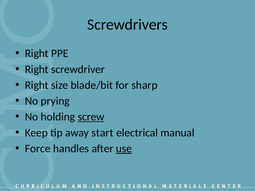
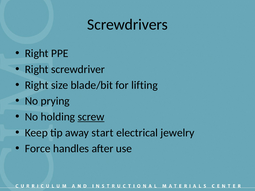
sharp: sharp -> lifting (145, 85)
manual: manual -> jewelry (177, 133)
use underline: present -> none (124, 149)
